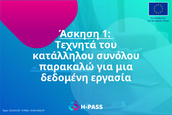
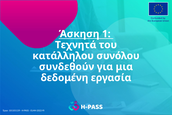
παρακαλώ: παρακαλώ -> συνδεθούν (67, 67)
